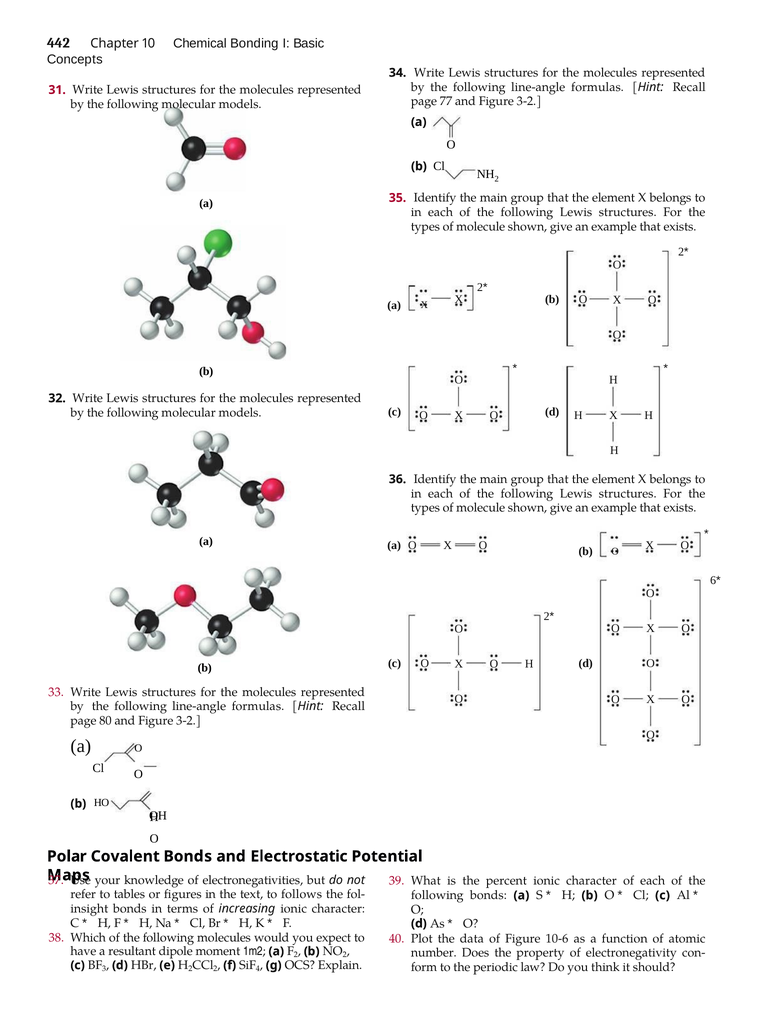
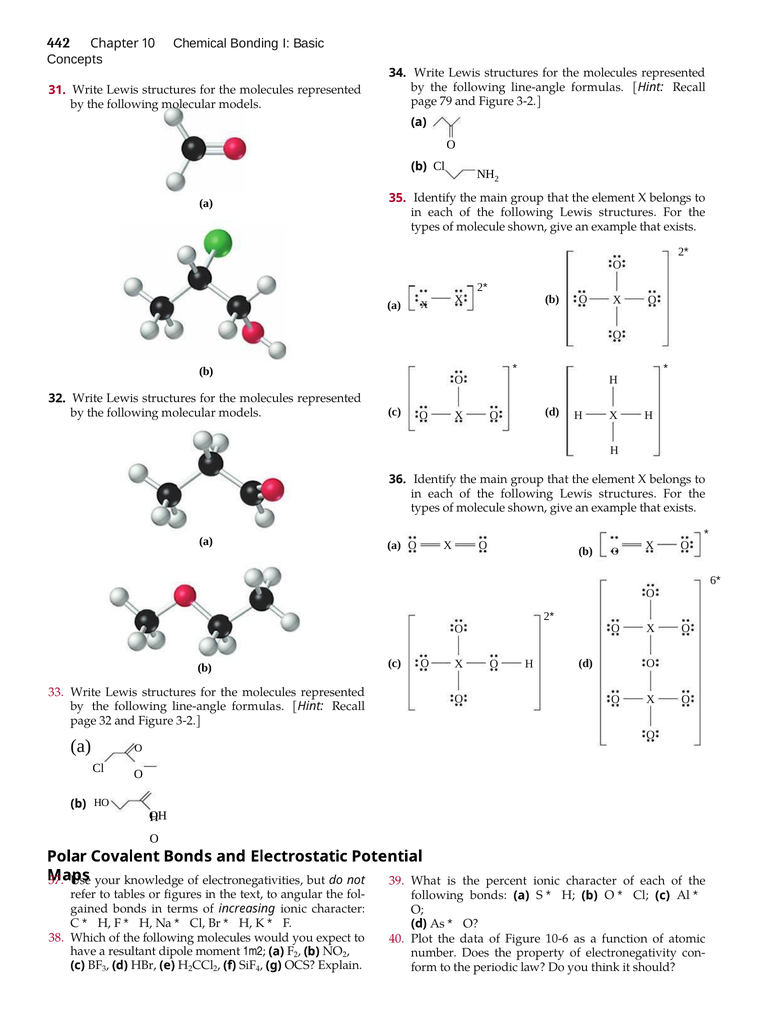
77: 77 -> 79 (446, 101)
page 80: 80 -> 32 (105, 720)
follows: follows -> angular (302, 894)
insight: insight -> gained (89, 908)
